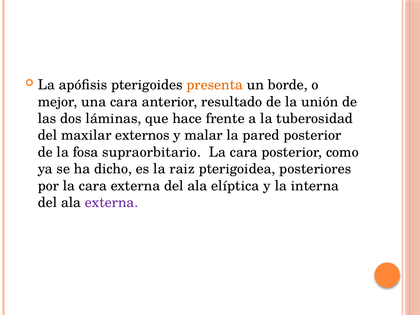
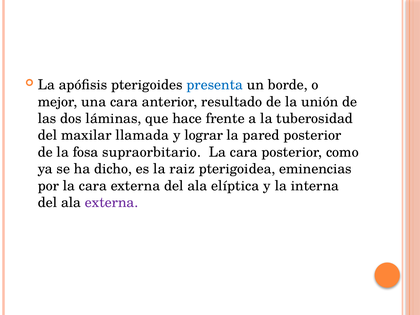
presenta colour: orange -> blue (215, 85)
externos: externos -> llamada (142, 135)
malar: malar -> lograr (204, 135)
posteriores: posteriores -> eminencias (315, 169)
